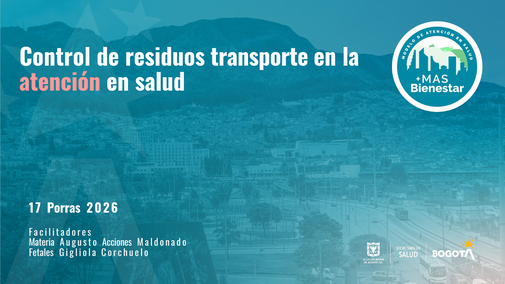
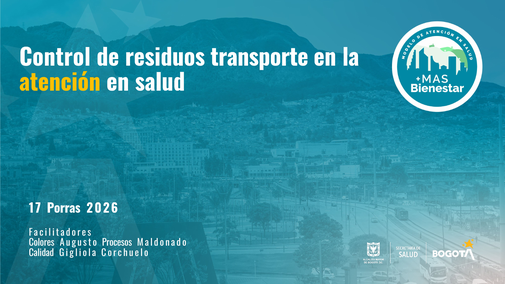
atención colour: pink -> yellow (60, 83)
Materia: Materia -> Colores (42, 243)
Acciones: Acciones -> Procesos (117, 243)
Fetales: Fetales -> Calidad (41, 253)
